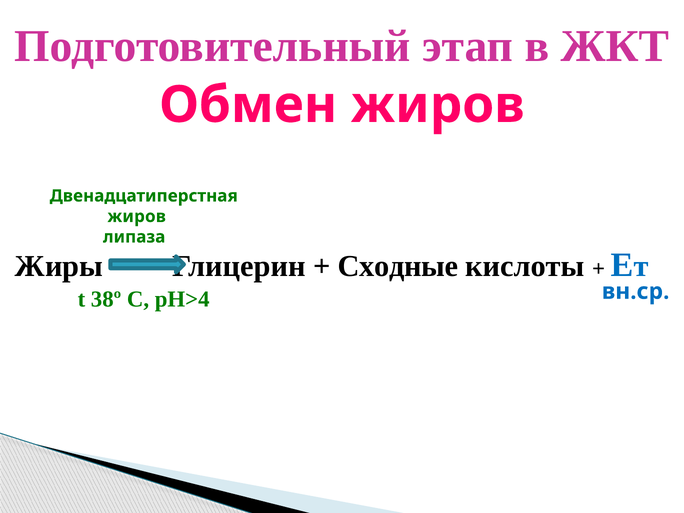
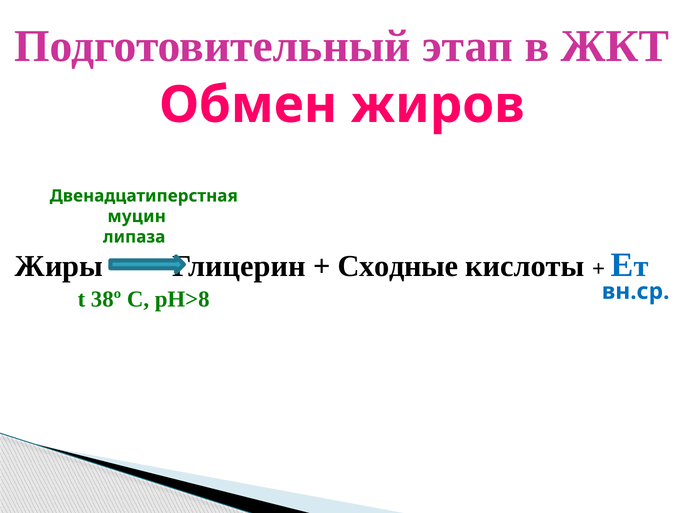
жиров: жиров -> муцин (137, 216)
рН>4: рН>4 -> рН>8 (182, 299)
